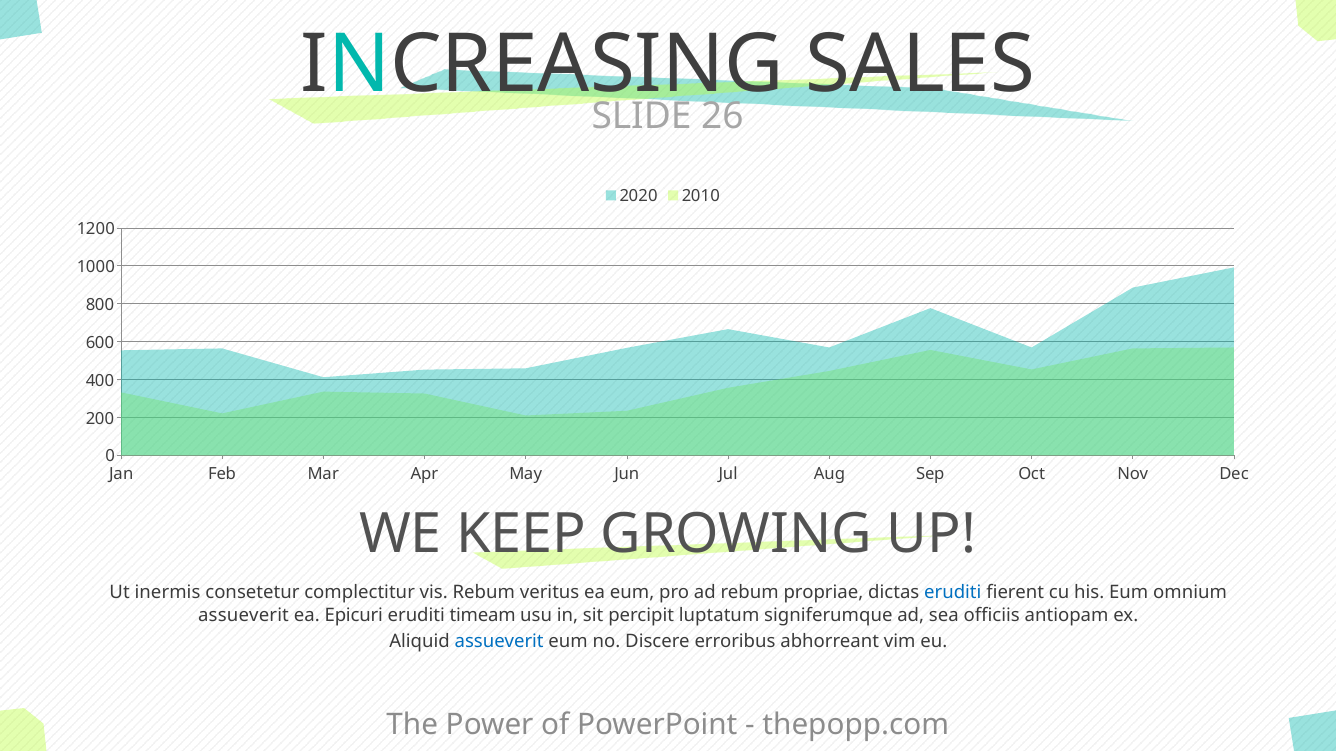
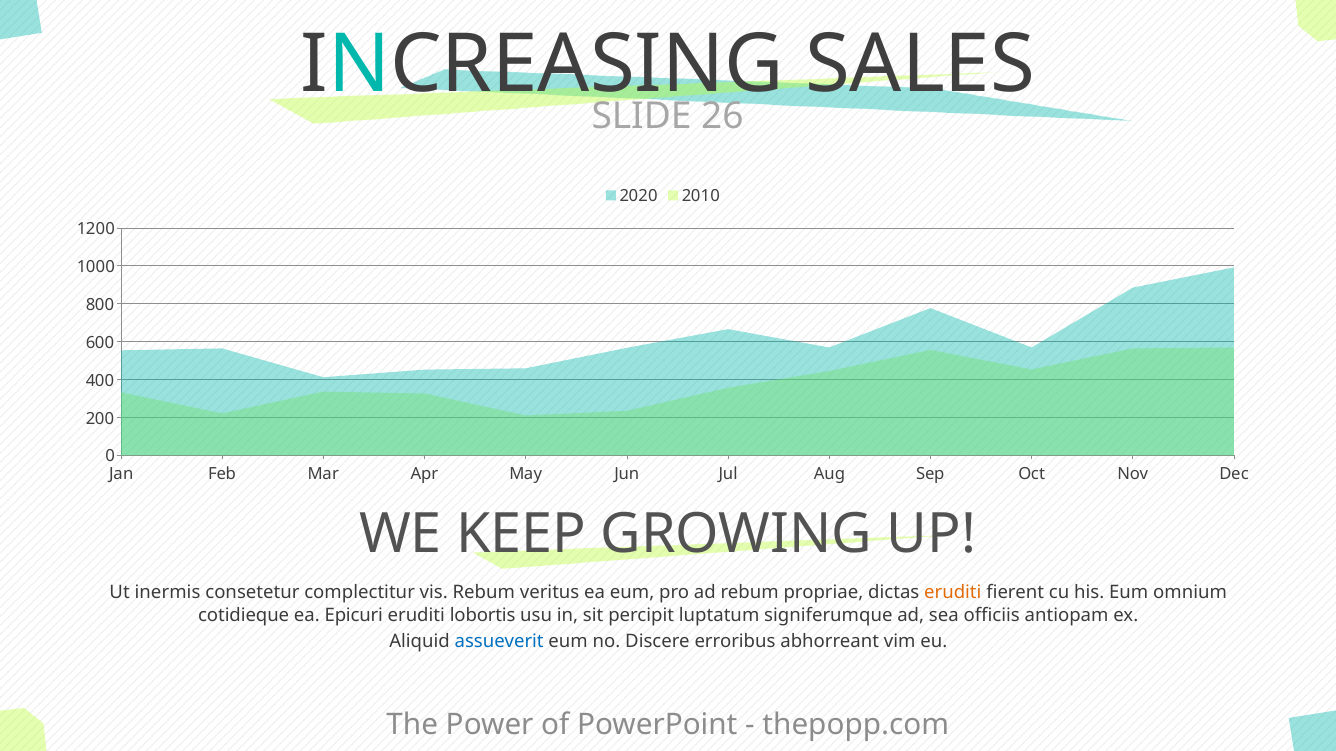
eruditi colour: blue -> orange (953, 593)
assueverit: assueverit -> cotidieque (244, 615)
timeam: timeam -> lobortis (483, 615)
